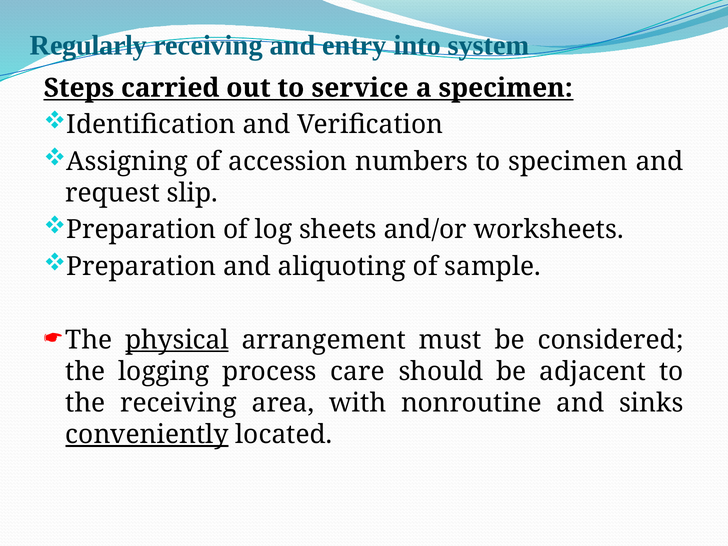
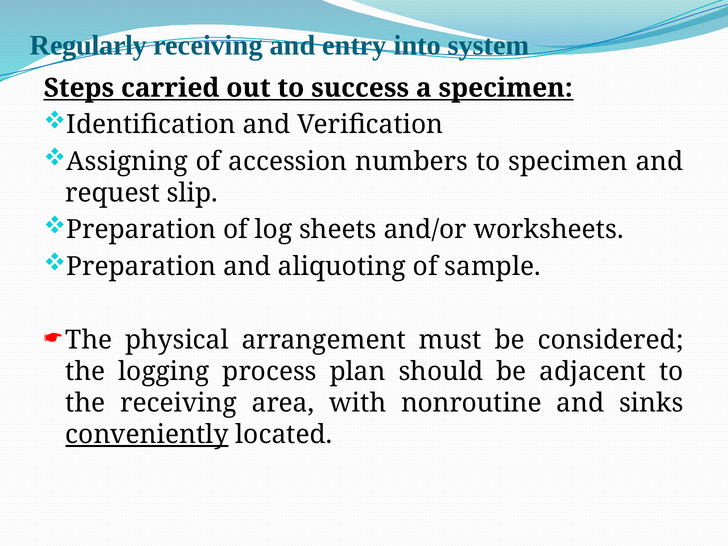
service: service -> success (360, 88)
physical underline: present -> none (177, 340)
care: care -> plan (358, 372)
